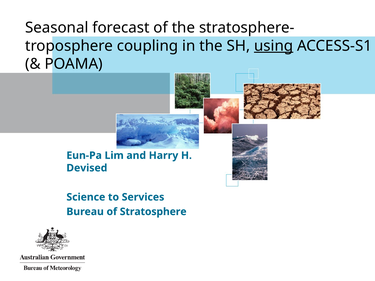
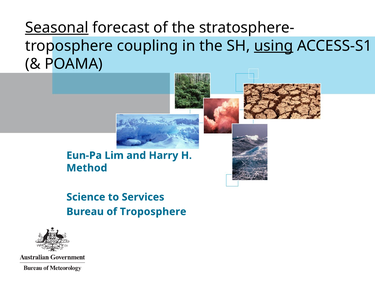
Seasonal underline: none -> present (57, 28)
Devised: Devised -> Method (87, 168)
of Stratosphere: Stratosphere -> Troposphere (153, 212)
